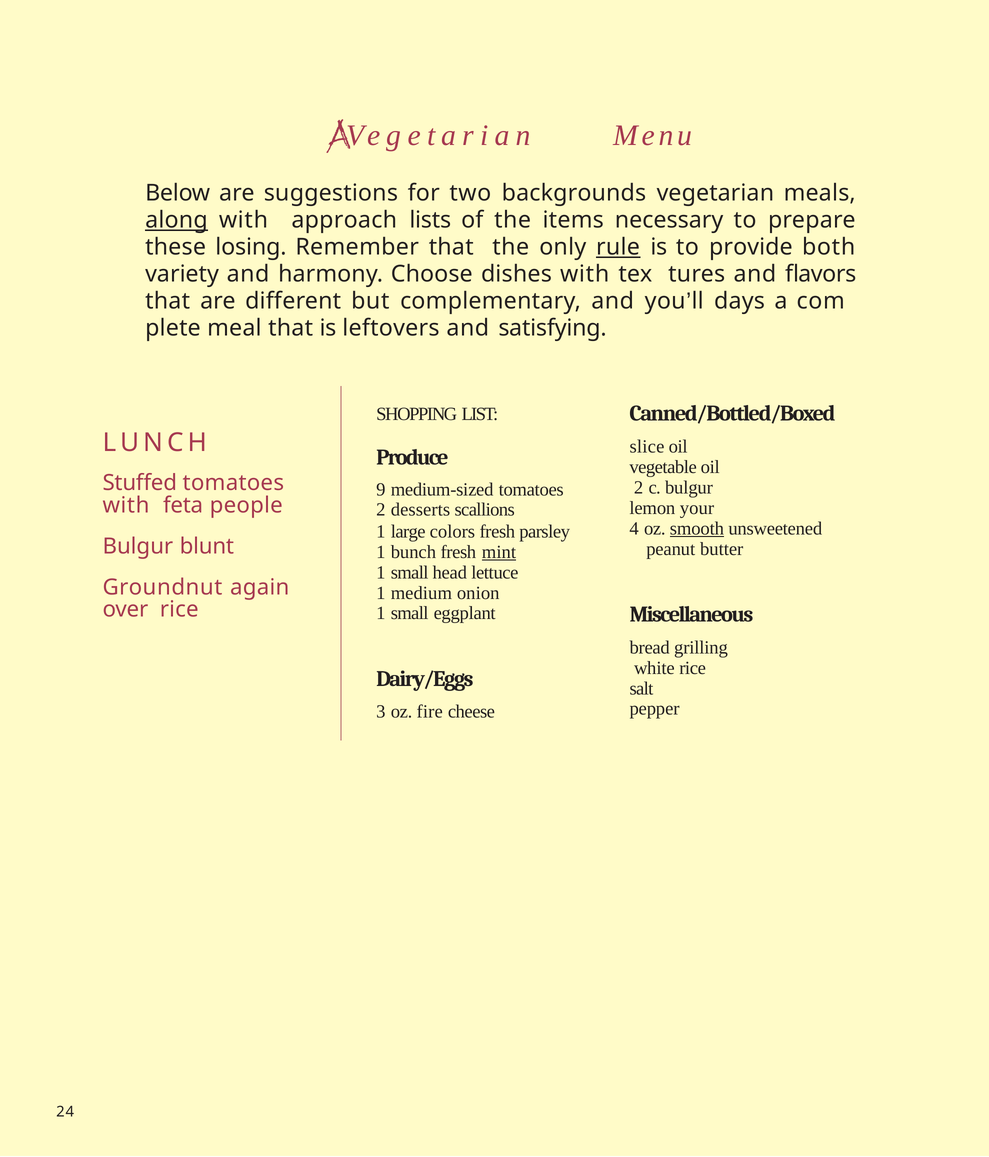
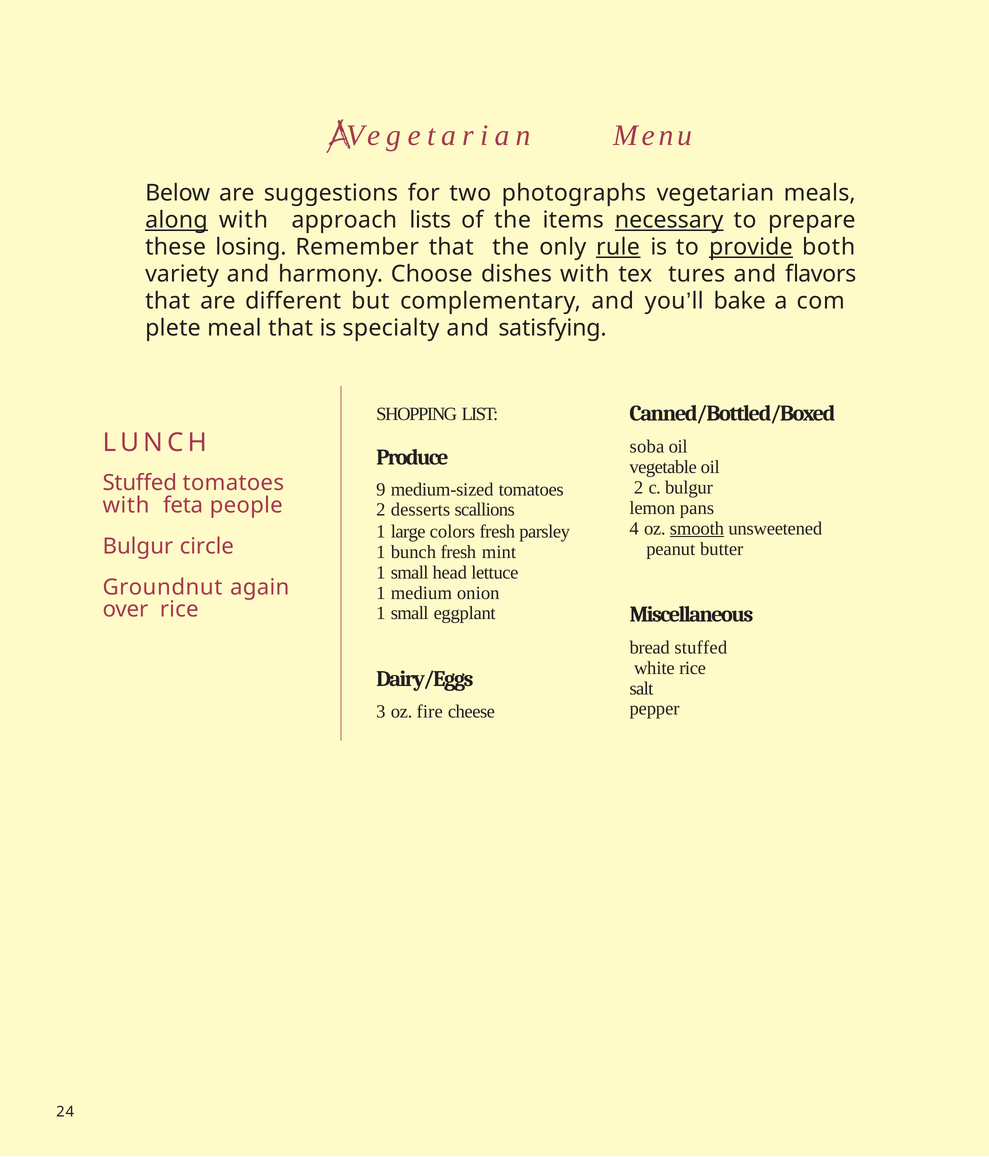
backgrounds: backgrounds -> photographs (574, 193)
necessary underline: none -> present (669, 220)
provide underline: none -> present (751, 247)
days: days -> bake (740, 301)
leftovers: leftovers -> specialty (391, 328)
slice: slice -> soba (647, 447)
your: your -> pans (697, 508)
blunt: blunt -> circle (207, 547)
mint underline: present -> none (499, 552)
bread grilling: grilling -> stuffed (701, 648)
